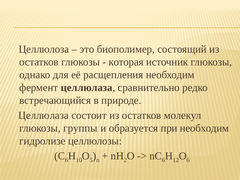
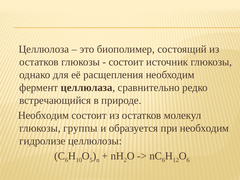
которая: которая -> состоит (126, 62)
Целлюлаза: Целлюлаза -> Необходим (44, 115)
